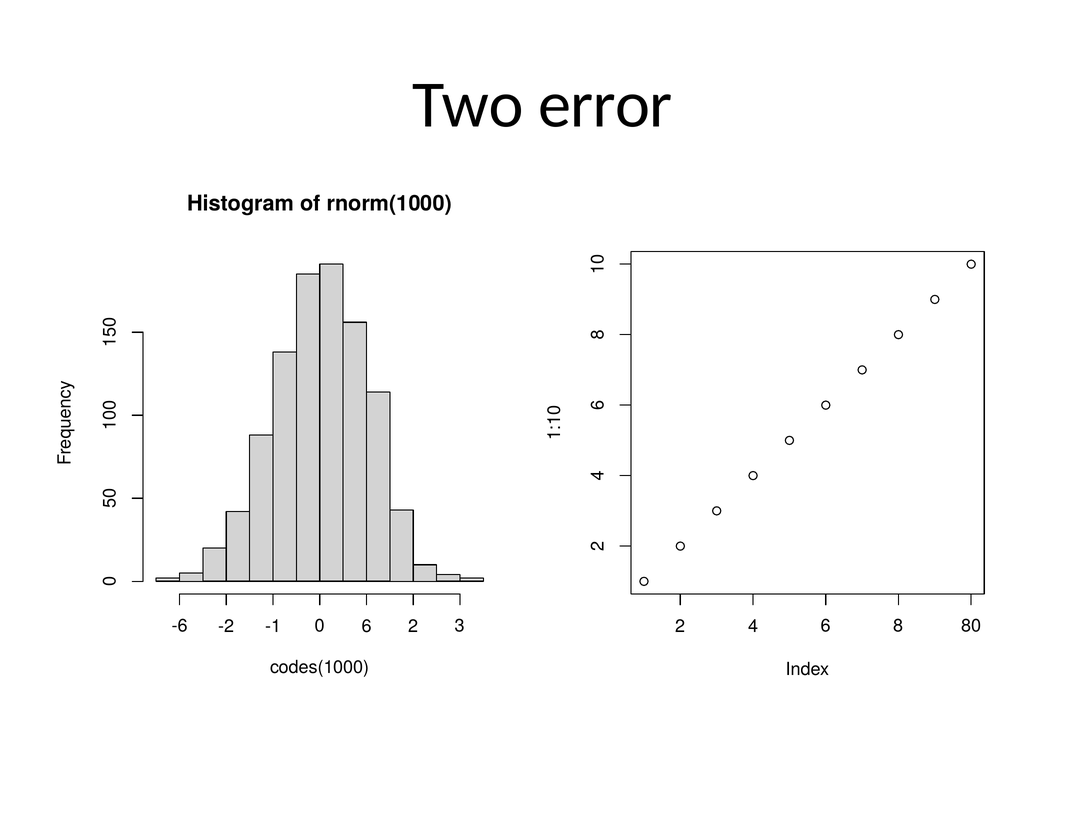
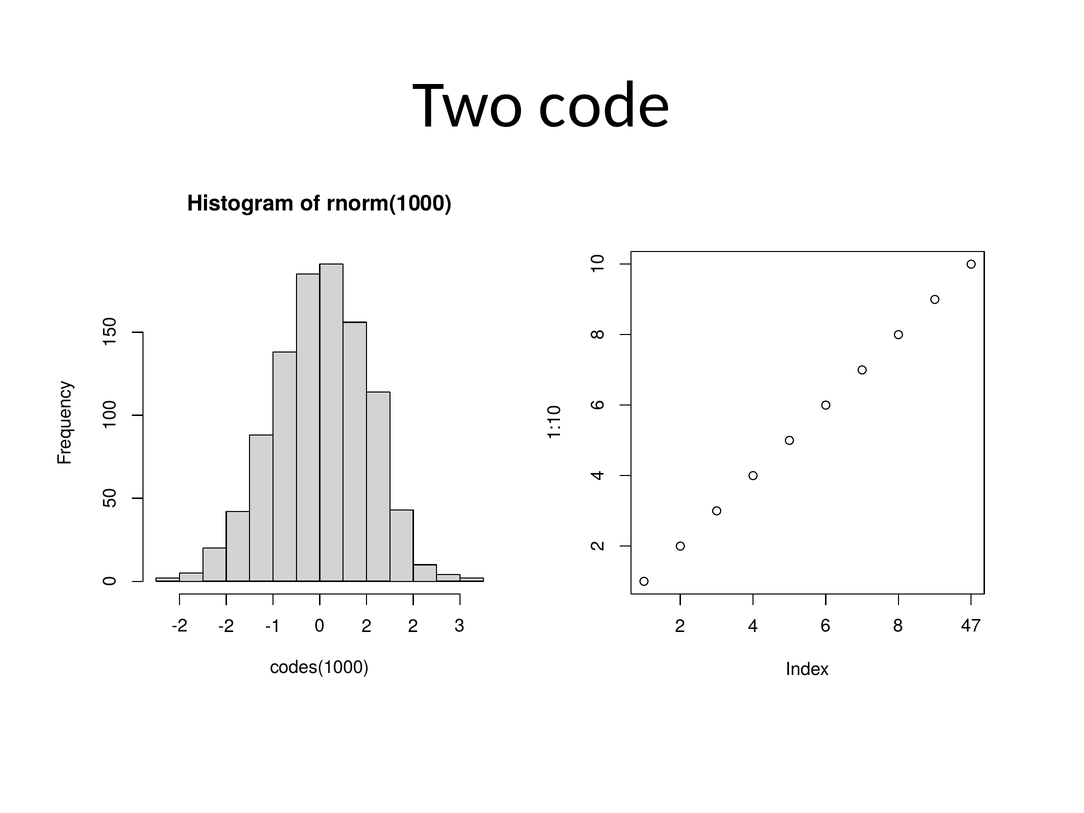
error: error -> code (605, 105)
-6: -6 -> -2 (180, 626)
-1 0 6: 6 -> 2 (367, 626)
80: 80 -> 47 (971, 626)
